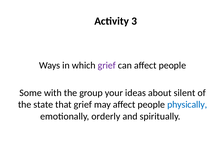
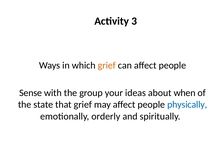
grief colour: purple -> orange (107, 65)
Some: Some -> Sense (31, 93)
silent: silent -> when (185, 93)
